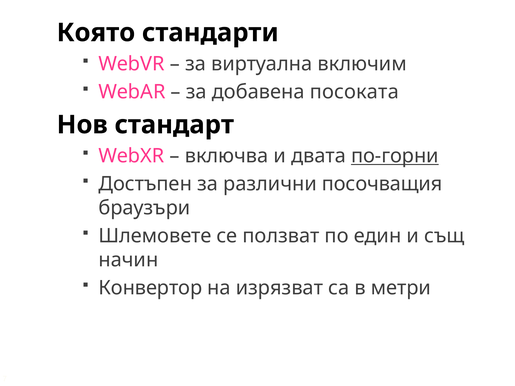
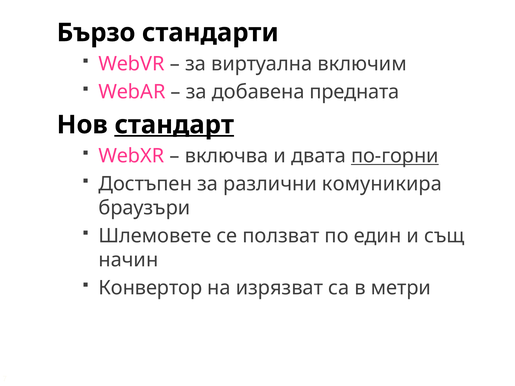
Която: Която -> Бързо (96, 33)
посоката: посоката -> предната (354, 92)
стандарт underline: none -> present (174, 125)
посочващия: посочващия -> комуникира (382, 184)
